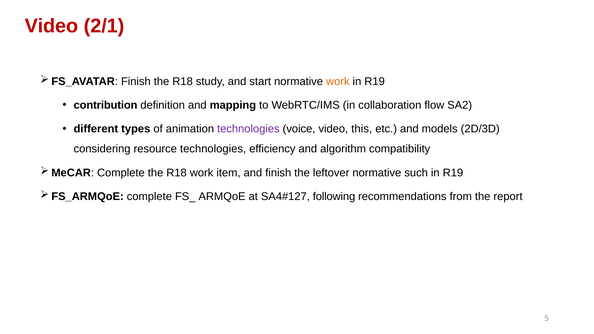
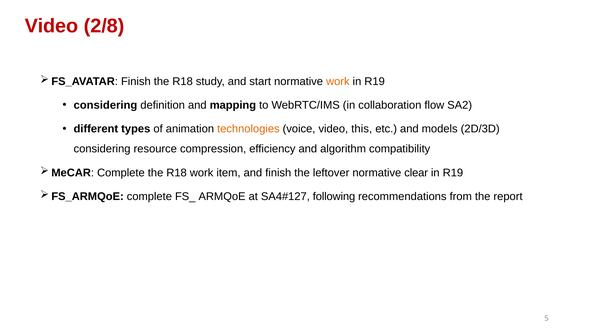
2/1: 2/1 -> 2/8 (104, 26)
contribution: contribution -> considering (105, 105)
technologies colour: purple -> orange (248, 129)
resource technologies: technologies -> compression (213, 149)
such: such -> clear (416, 173)
